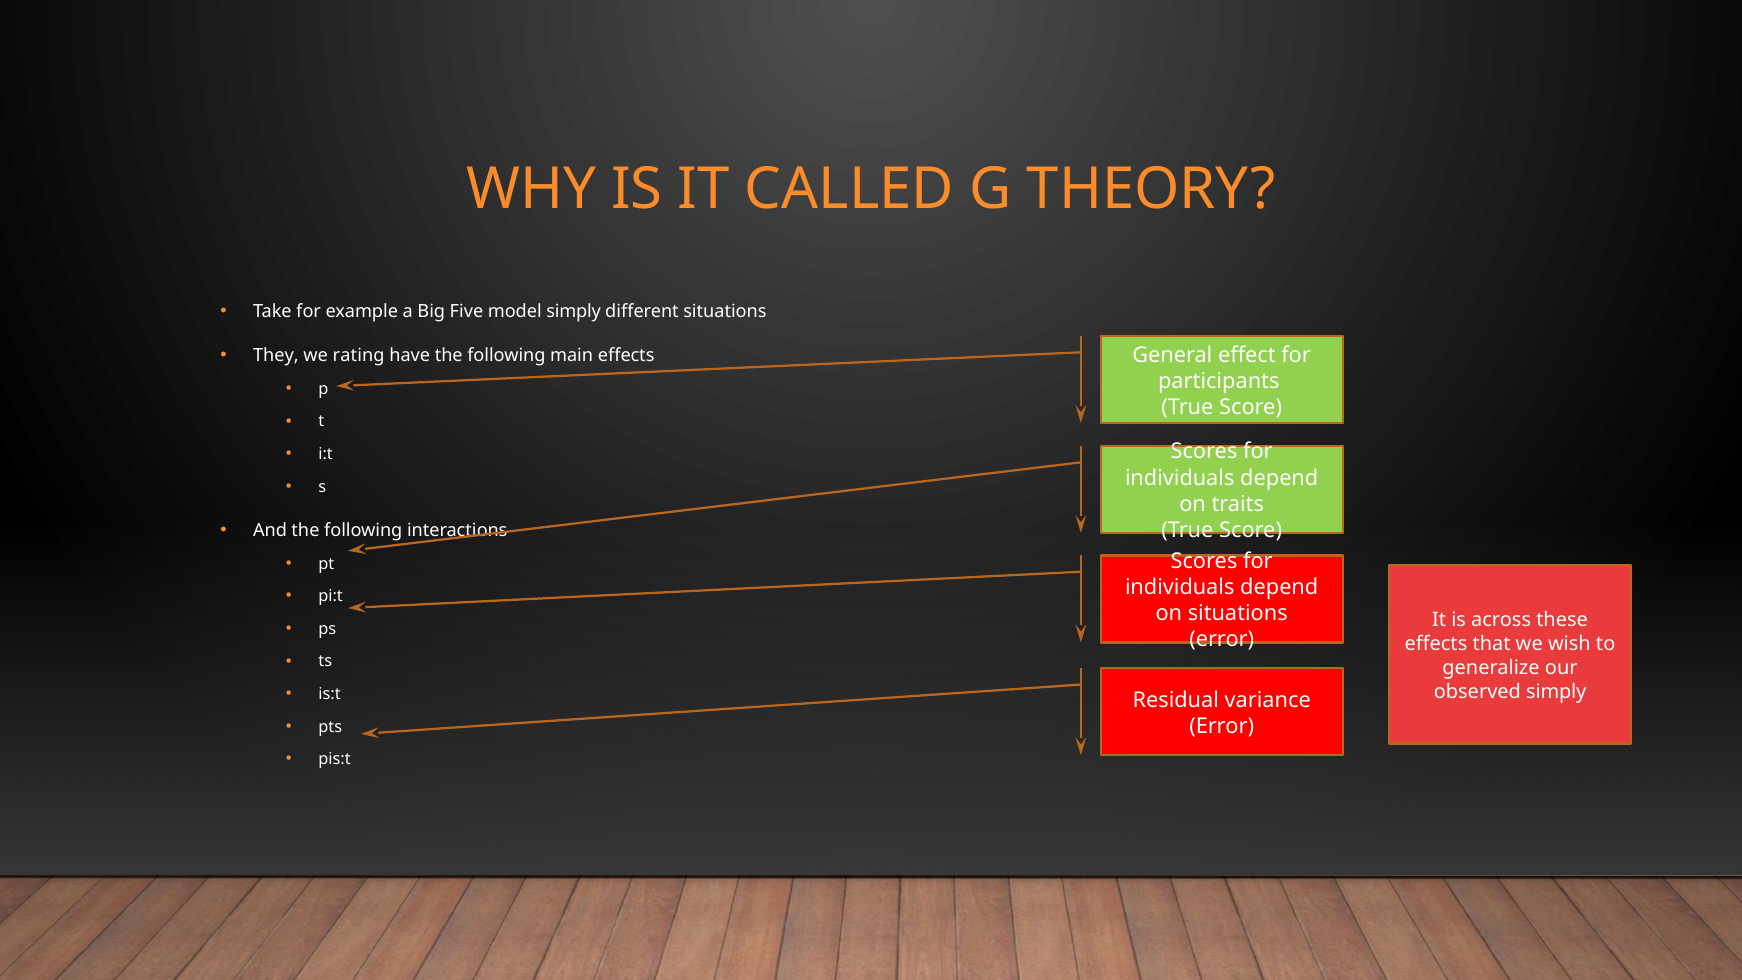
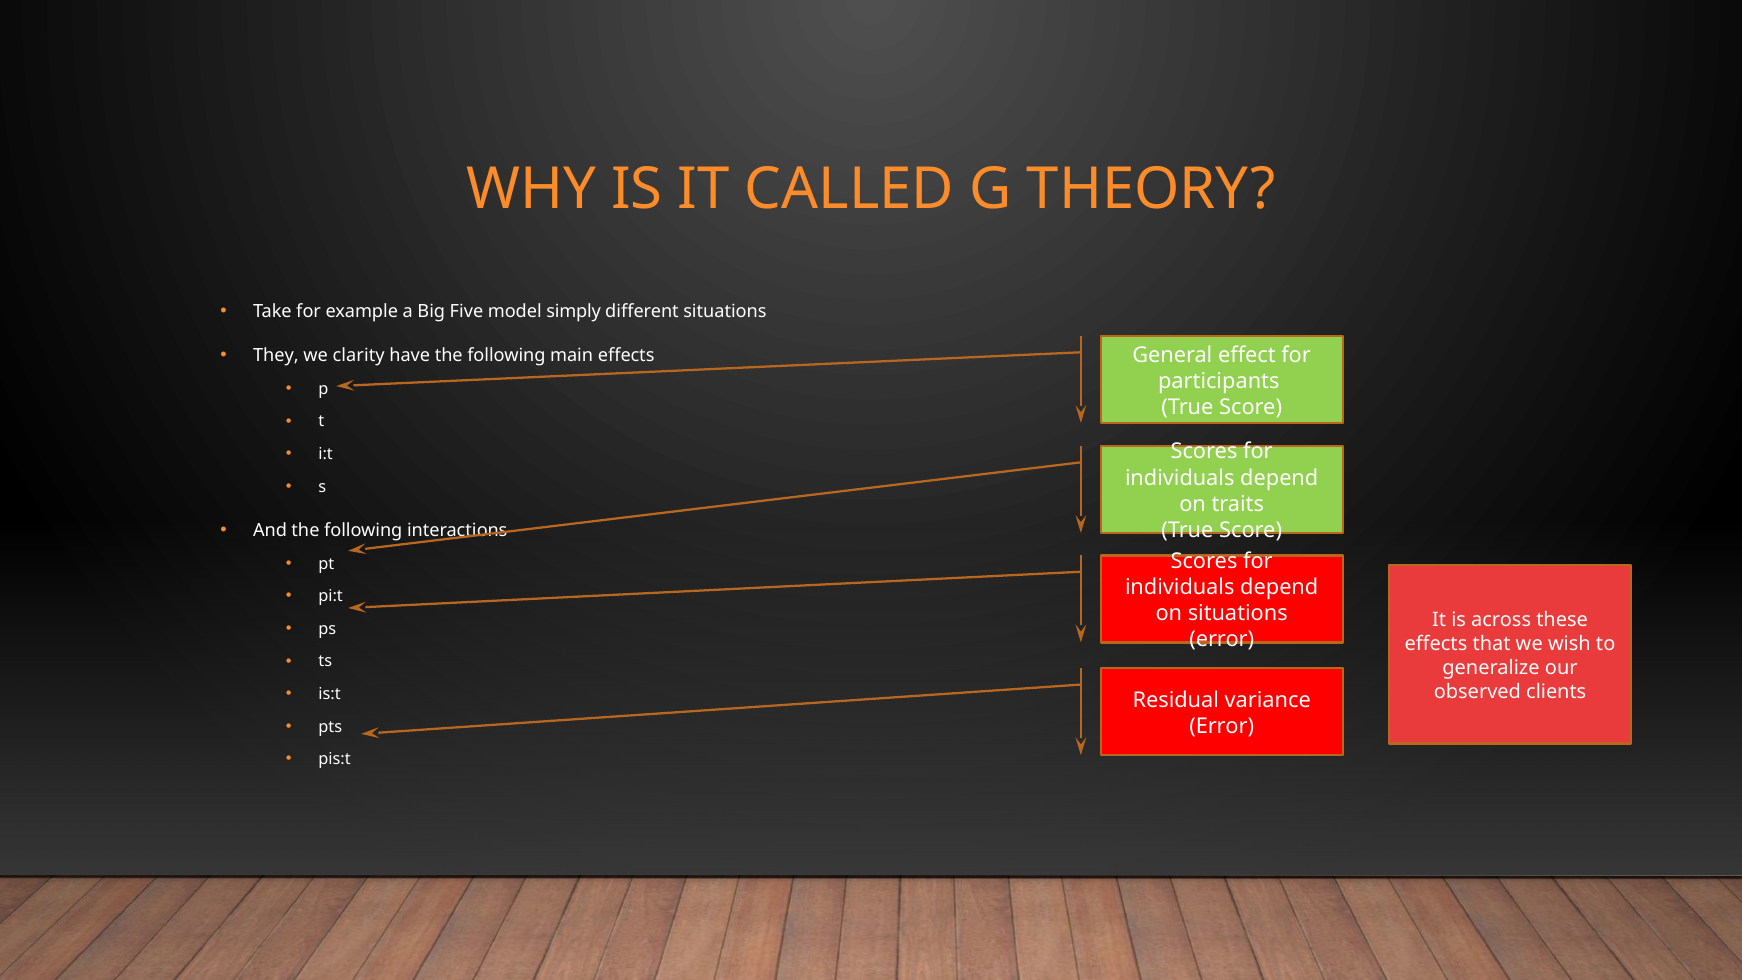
rating: rating -> clarity (359, 355)
observed simply: simply -> clients (1556, 692)
